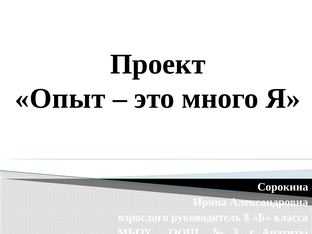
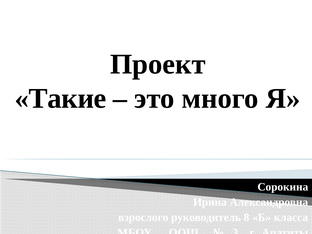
Опыт: Опыт -> Такие (60, 98)
